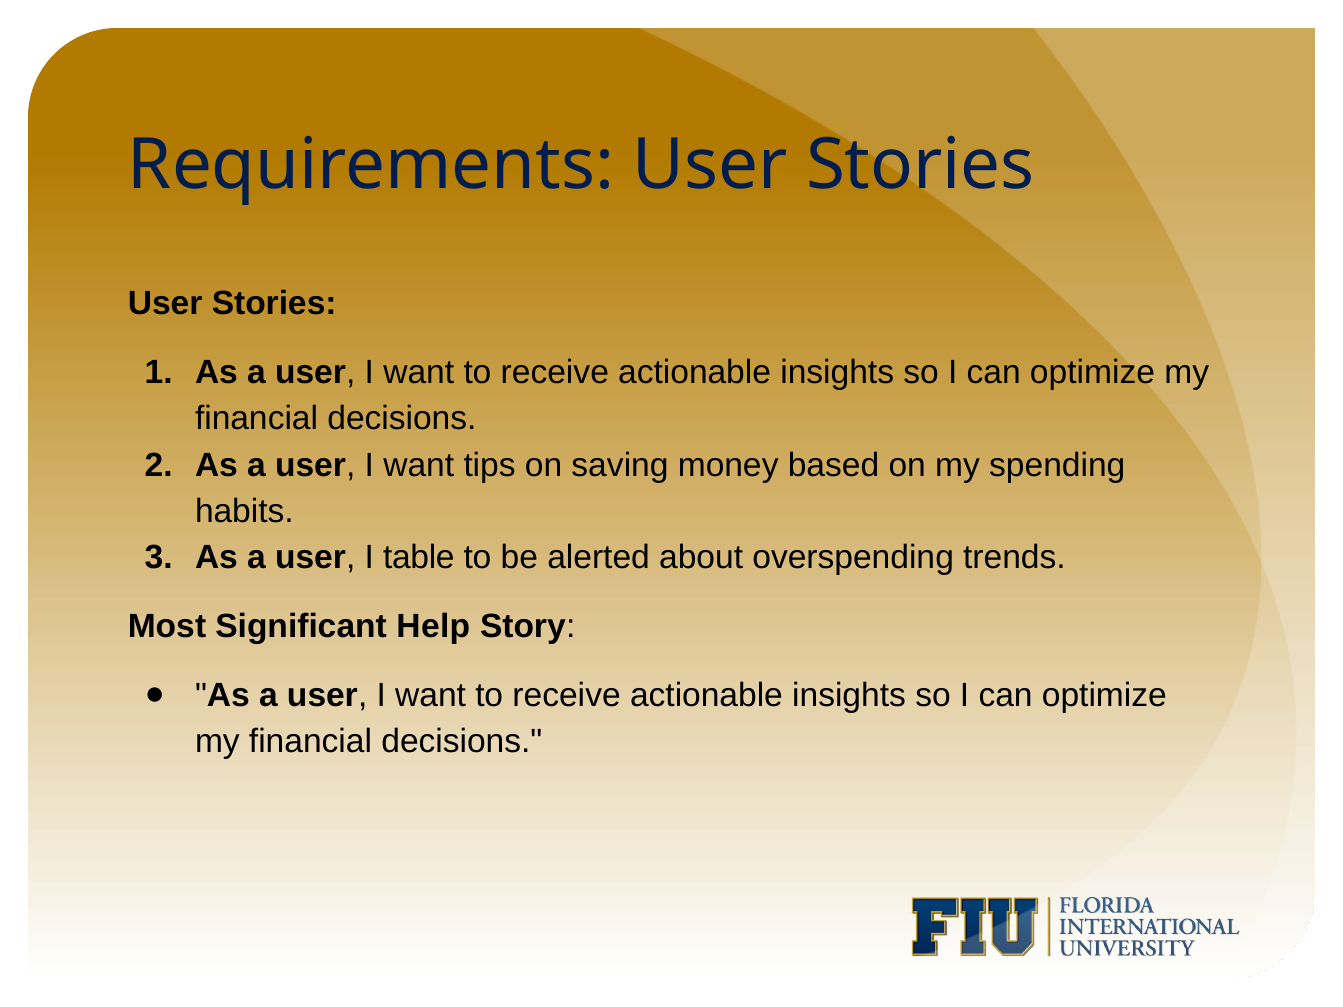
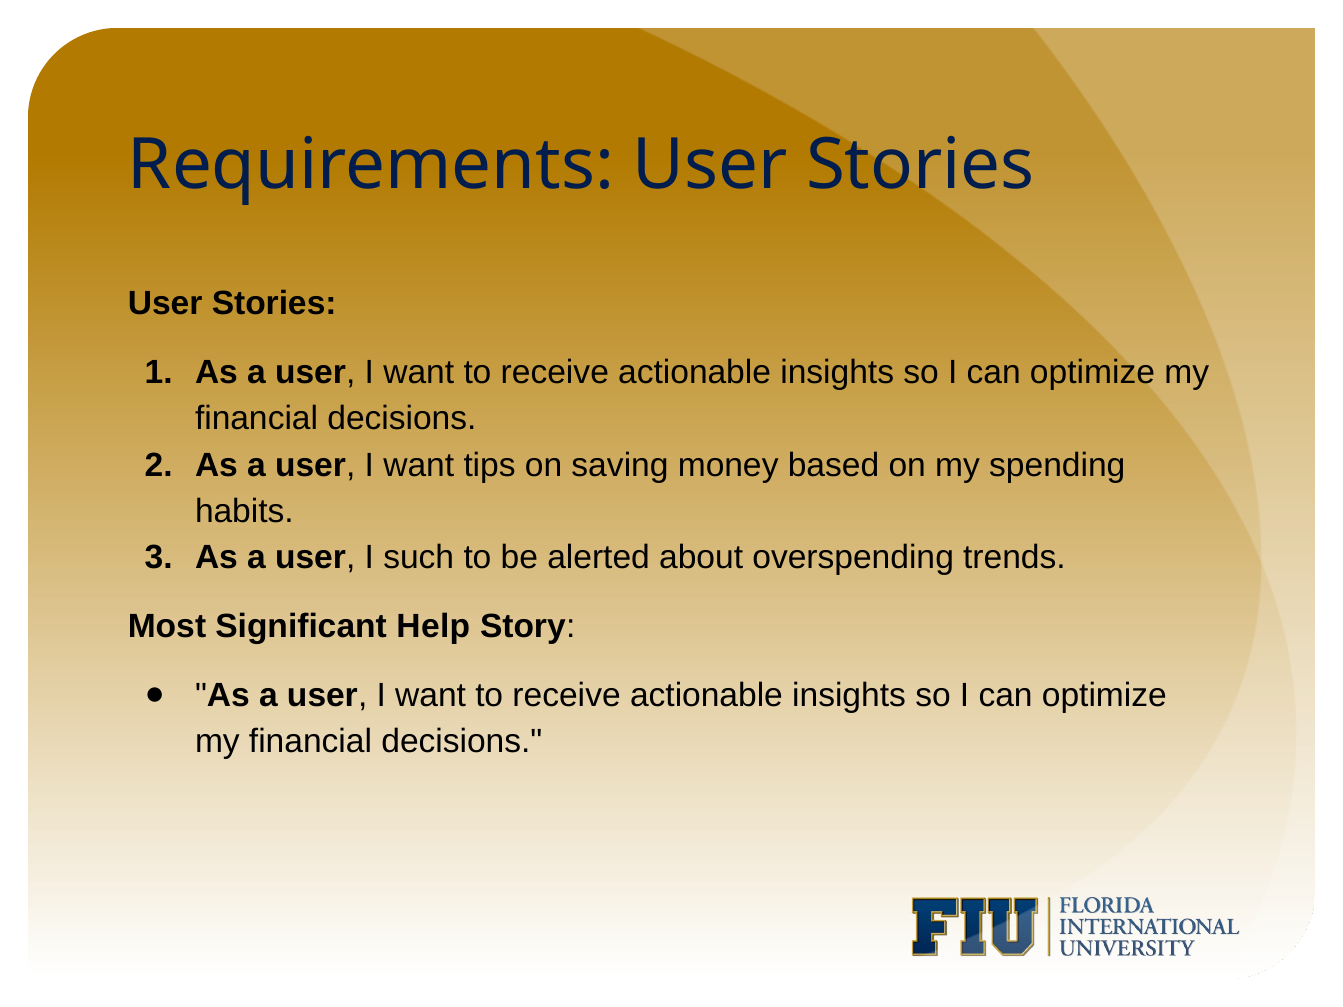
table: table -> such (419, 558)
